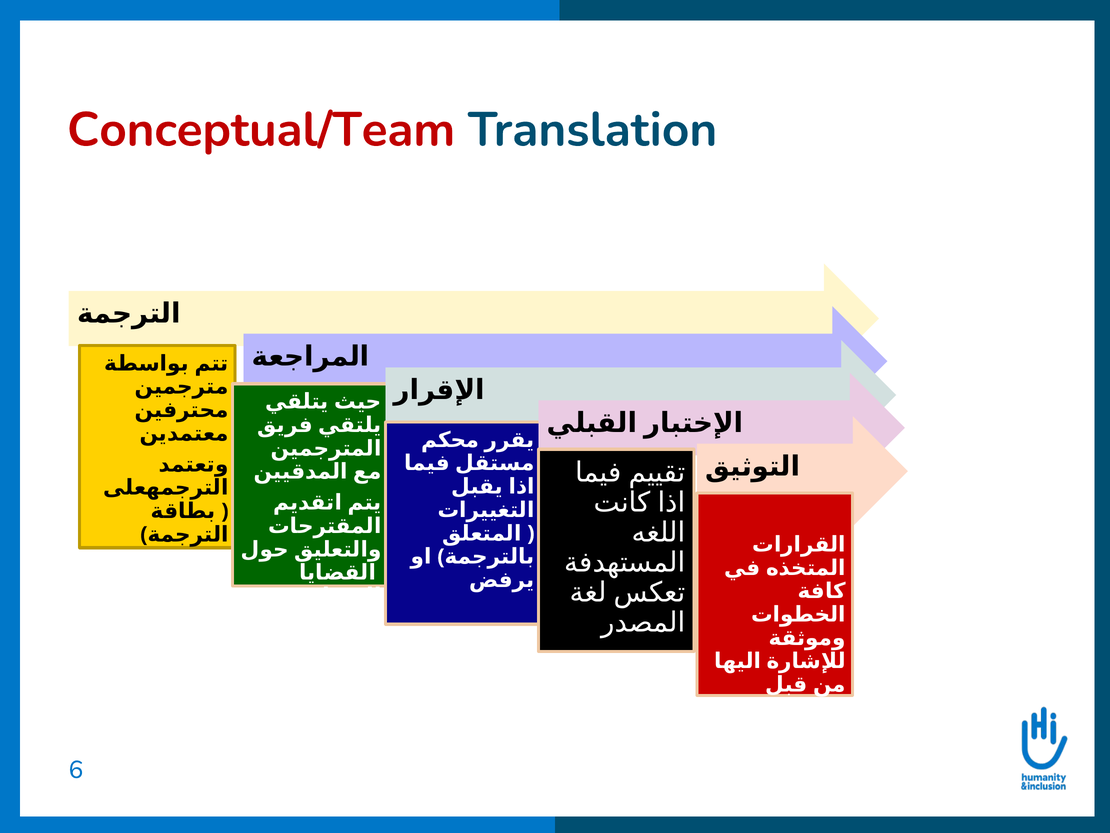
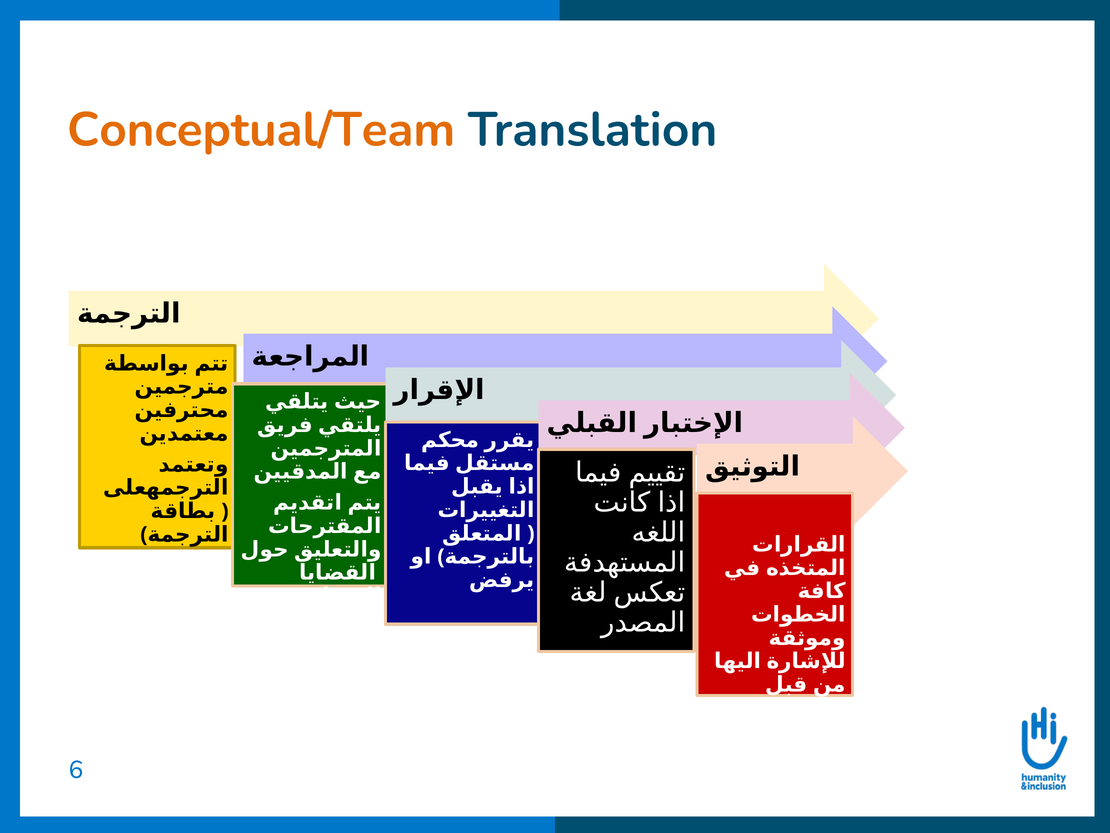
Conceptual/Team colour: red -> orange (261, 130)
